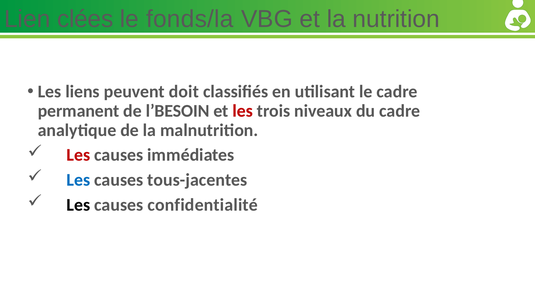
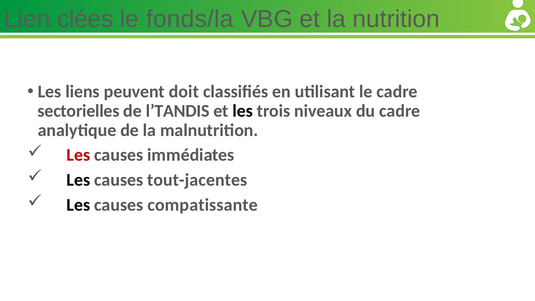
permanent: permanent -> sectorielles (79, 111)
l’BESOIN: l’BESOIN -> l’TANDIS (178, 111)
les colour: red -> black (243, 111)
Les colour: blue -> black (78, 180)
tous-jacentes: tous-jacentes -> tout-jacentes (197, 180)
confidentialité: confidentialité -> compatissante (203, 205)
